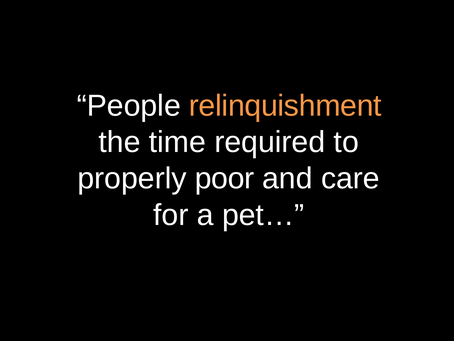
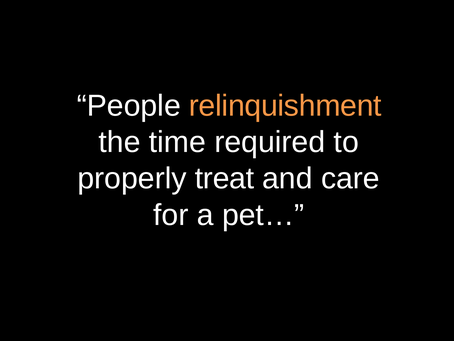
poor: poor -> treat (225, 178)
